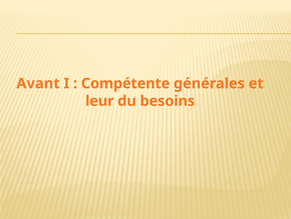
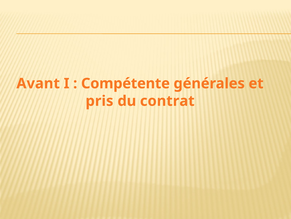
leur: leur -> pris (99, 101)
besoins: besoins -> contrat (167, 101)
